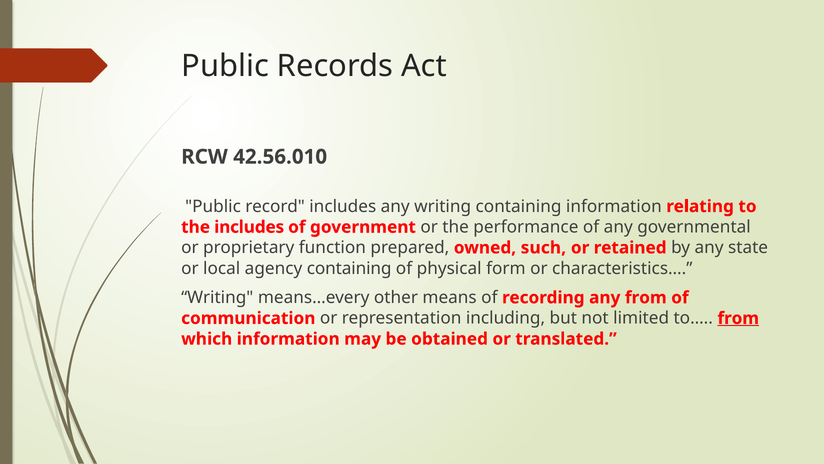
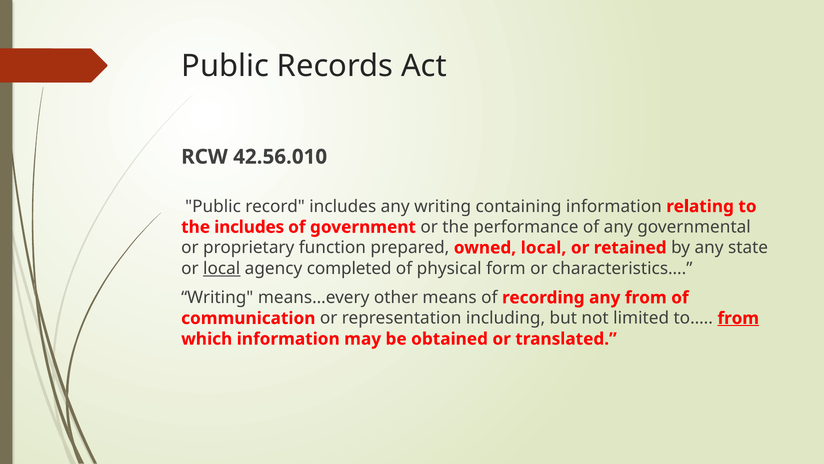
owned such: such -> local (543, 247)
local underline: none -> present (222, 268)
agency containing: containing -> completed (349, 268)
